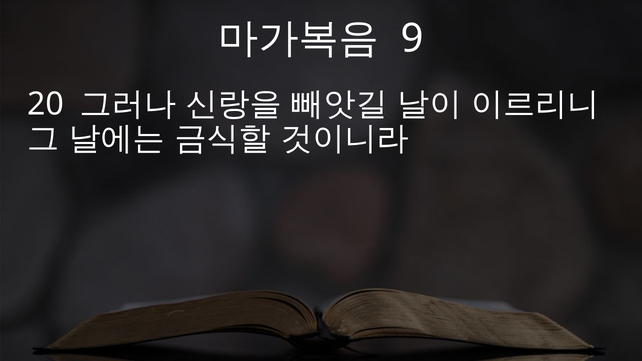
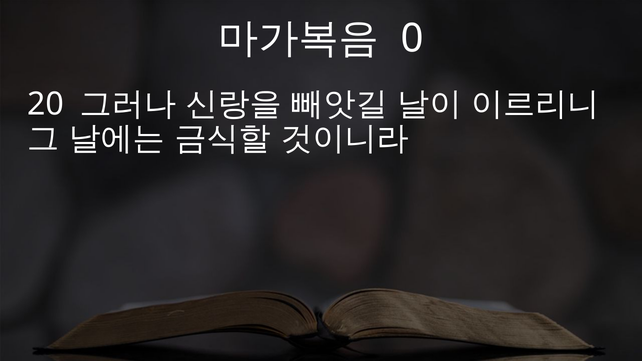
9: 9 -> 0 (412, 39)
